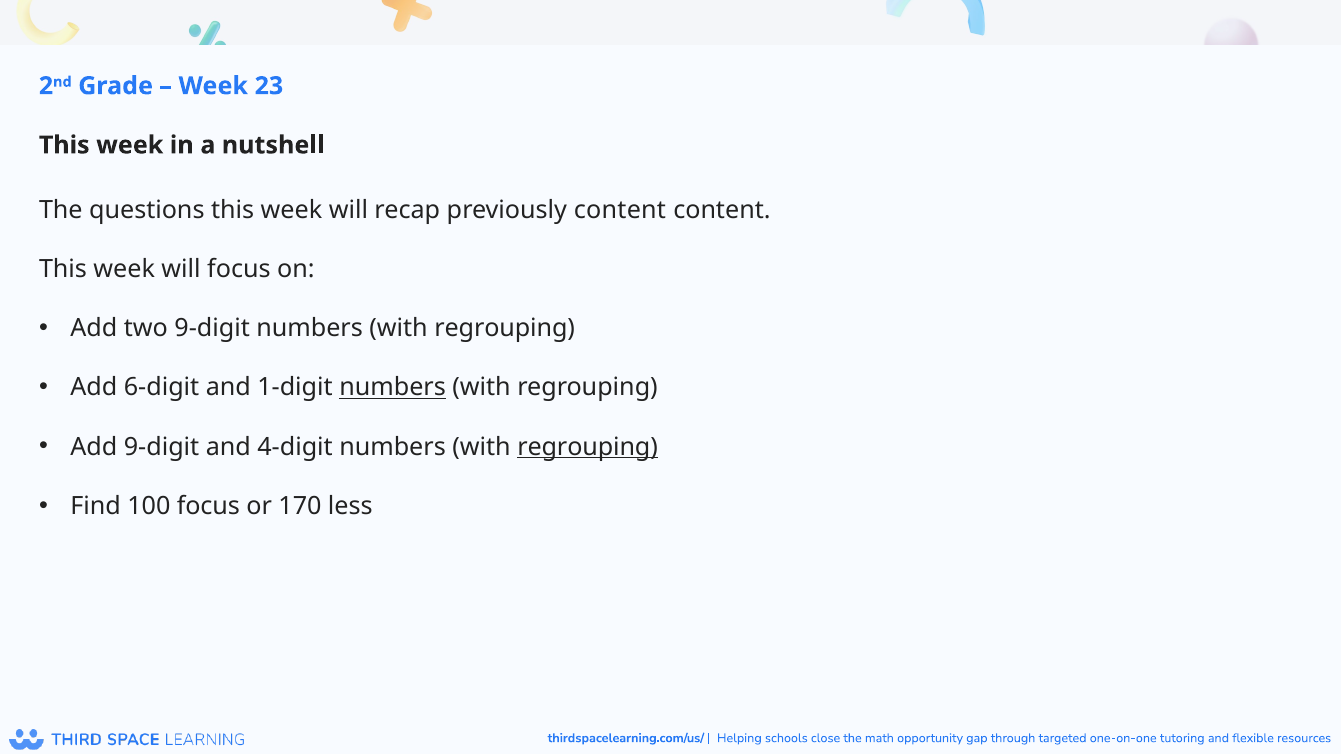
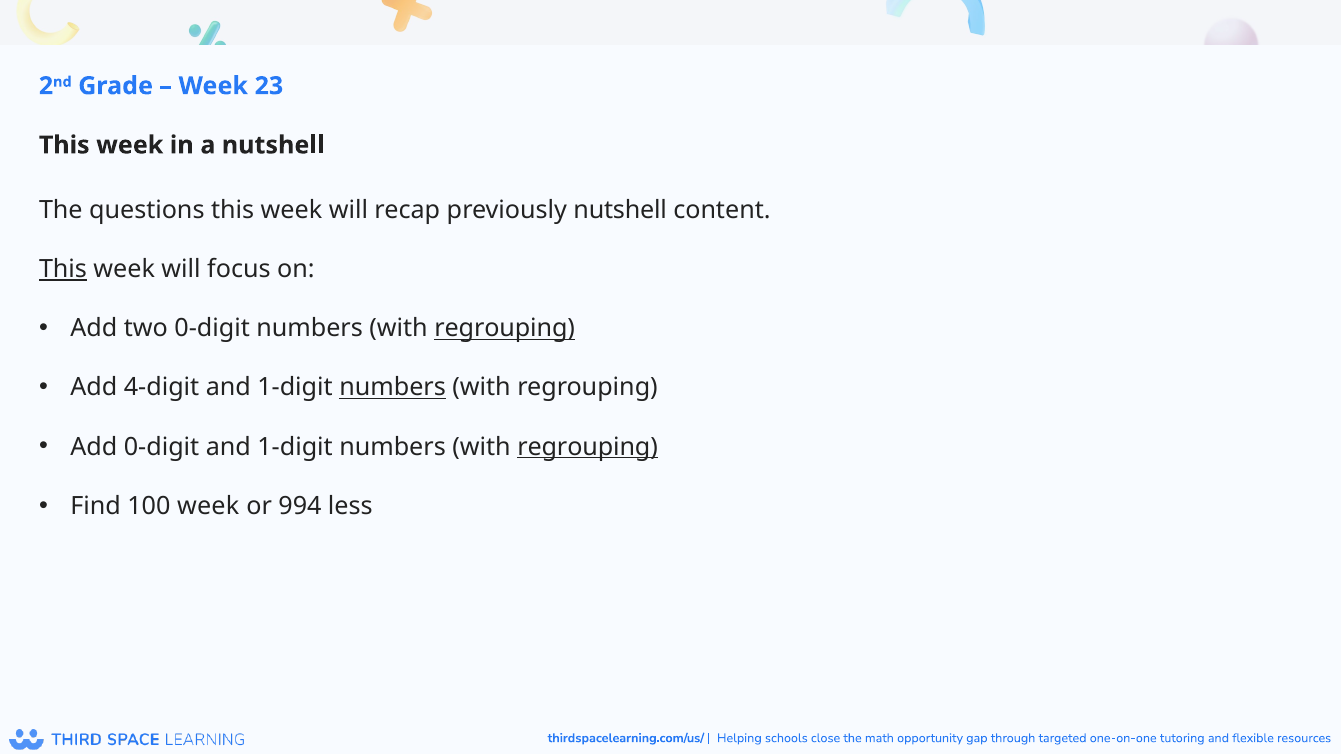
previously content: content -> nutshell (620, 210)
This underline: none -> present (63, 269)
two 9-digit: 9-digit -> 0-digit (212, 329)
regrouping underline: none -> present (505, 329)
6-digit: 6-digit -> 4-digit (162, 388)
Add 9-digit: 9-digit -> 0-digit (162, 447)
4-digit: 4-digit -> 1-digit (295, 447)
100 focus: focus -> week (208, 506)
170: 170 -> 994 (300, 506)
